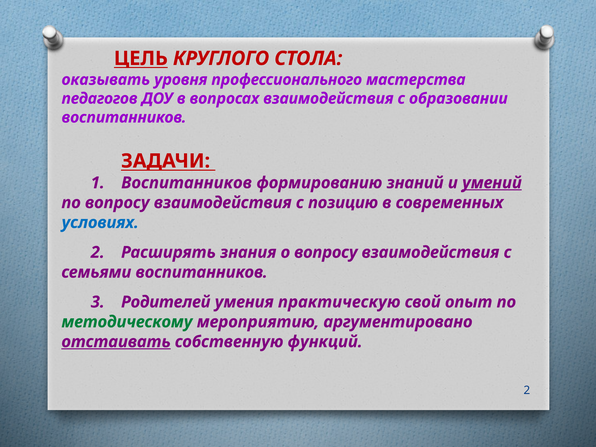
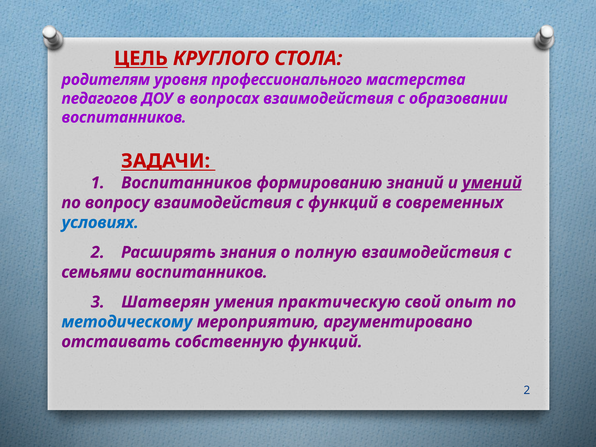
оказывать: оказывать -> родителям (106, 80)
с позицию: позицию -> функций (343, 203)
о вопросу: вопросу -> полную (326, 252)
Родителей: Родителей -> Шатверян (166, 302)
методическому colour: green -> blue (127, 322)
отстаивать underline: present -> none (116, 342)
